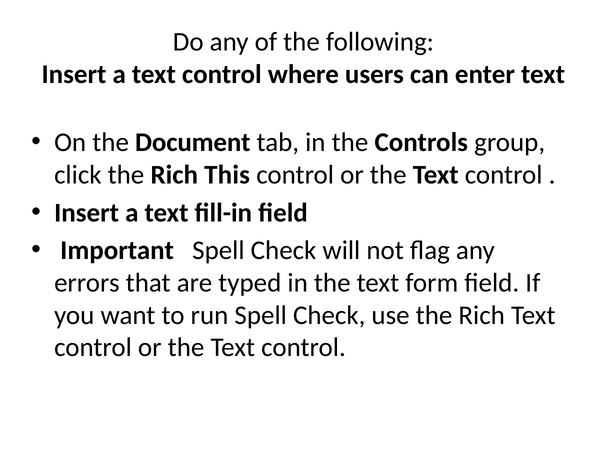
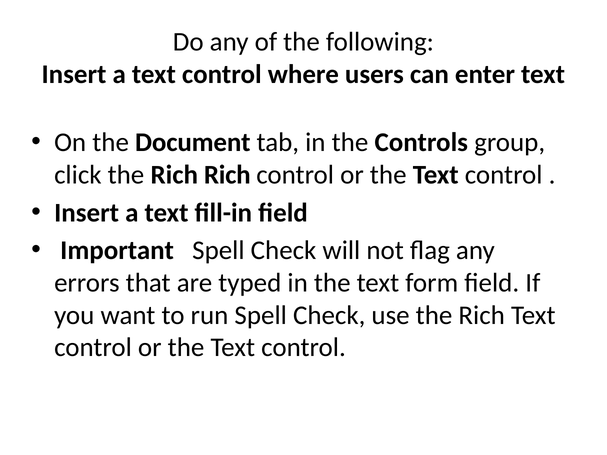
Rich This: This -> Rich (227, 175)
